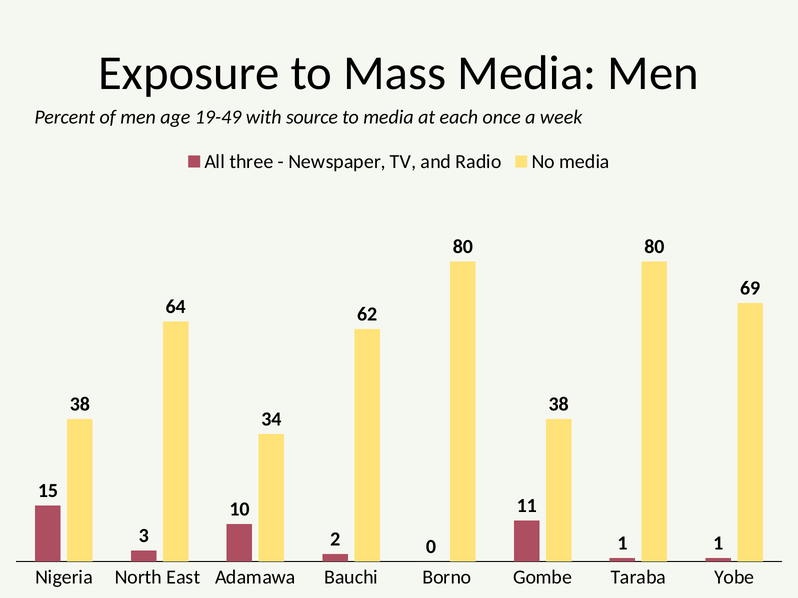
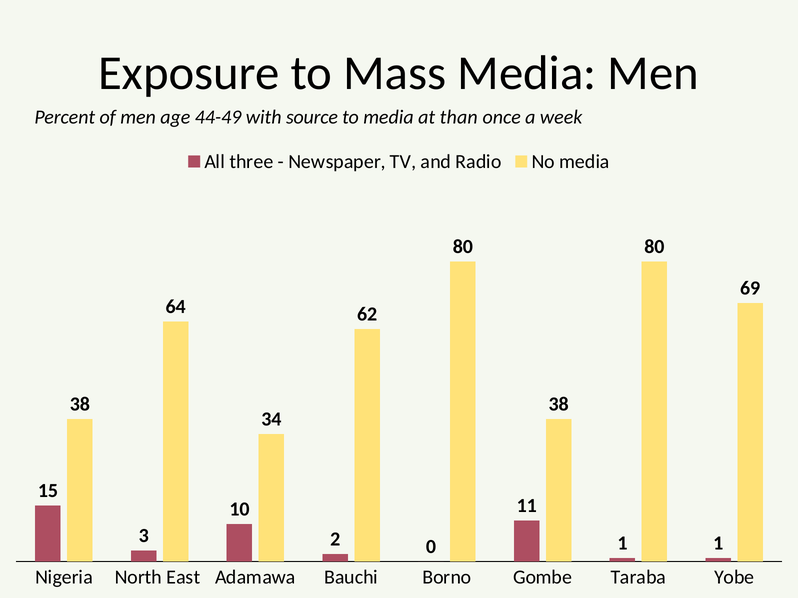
19-49: 19-49 -> 44-49 (218, 117)
each: each -> than (459, 117)
